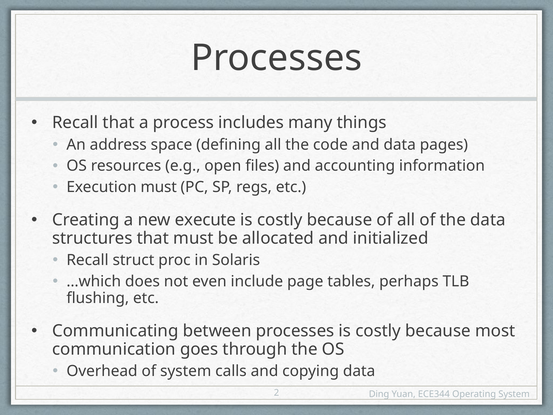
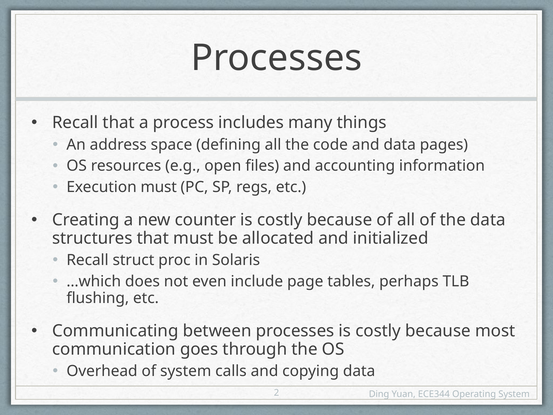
execute: execute -> counter (206, 220)
